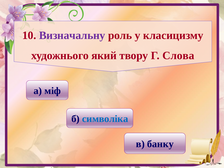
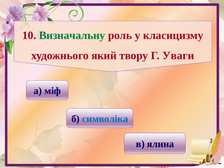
Визначальну colour: purple -> green (72, 35)
Слова: Слова -> Уваги (178, 56)
банку: банку -> ялина (160, 144)
